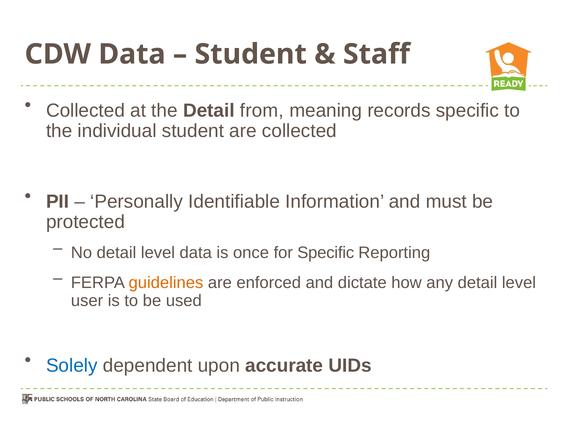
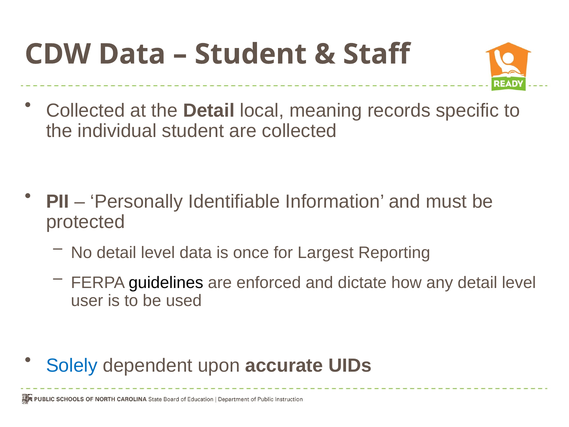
from: from -> local (262, 110)
for Specific: Specific -> Largest (326, 253)
guidelines colour: orange -> black (166, 283)
